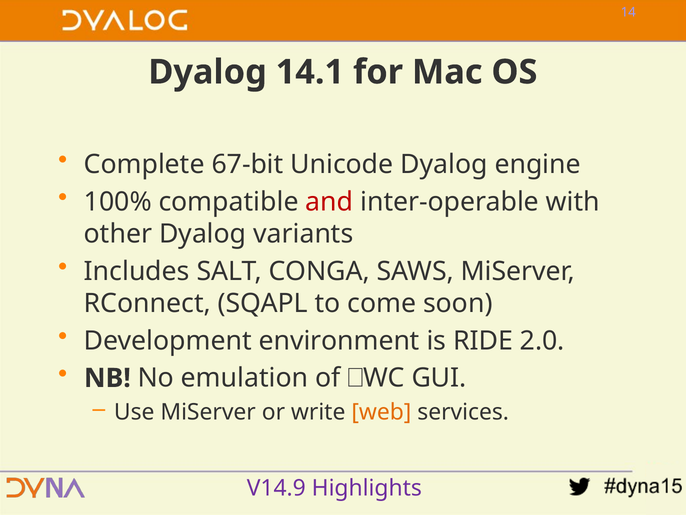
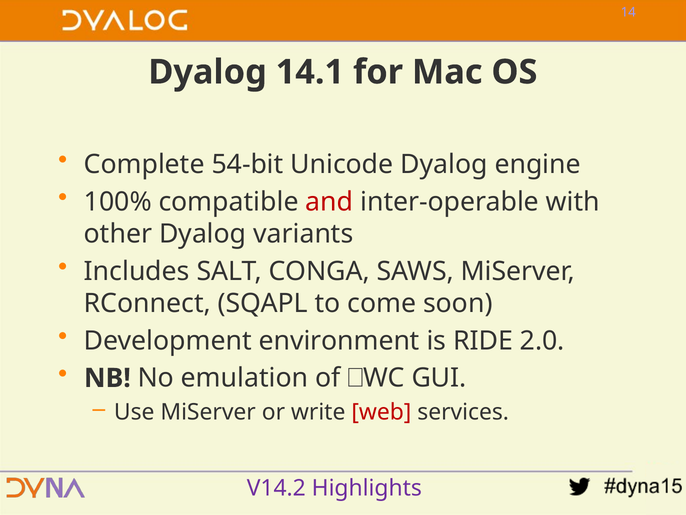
67-bit: 67-bit -> 54-bit (248, 164)
web colour: orange -> red (381, 412)
V14.9: V14.9 -> V14.2 (276, 487)
